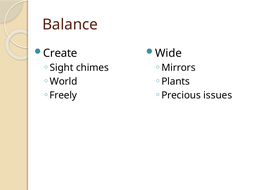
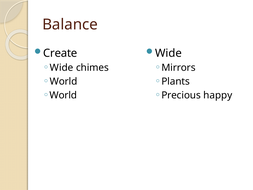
Sight: Sight -> Wide (62, 68)
Freely: Freely -> World (63, 95)
issues: issues -> happy (218, 95)
